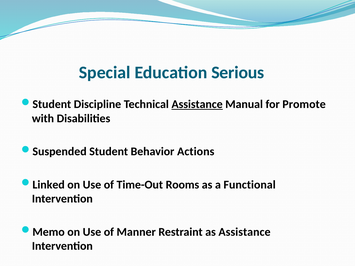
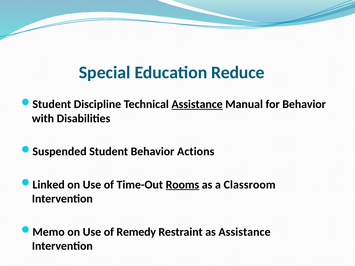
Serious: Serious -> Reduce (238, 73)
for Promote: Promote -> Behavior (304, 104)
Rooms underline: none -> present (182, 185)
Functional: Functional -> Classroom (250, 185)
Manner: Manner -> Remedy (136, 232)
